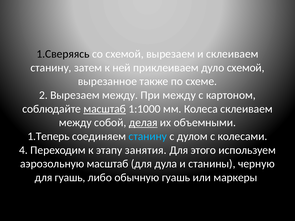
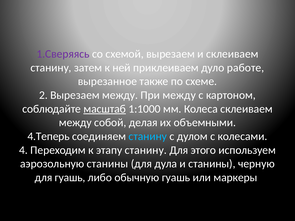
1.Сверяясь colour: black -> purple (63, 54)
дуло схемой: схемой -> работе (246, 68)
делая underline: present -> none (143, 123)
1.Теперь: 1.Теперь -> 4.Теперь (49, 136)
этапу занятия: занятия -> станину (146, 150)
аэрозольную масштаб: масштаб -> станины (107, 164)
